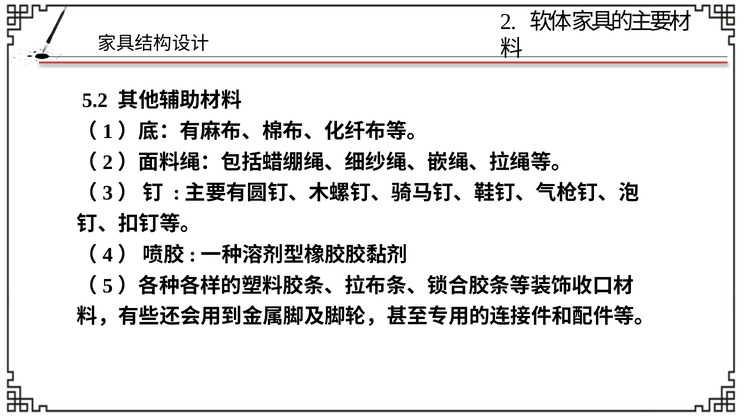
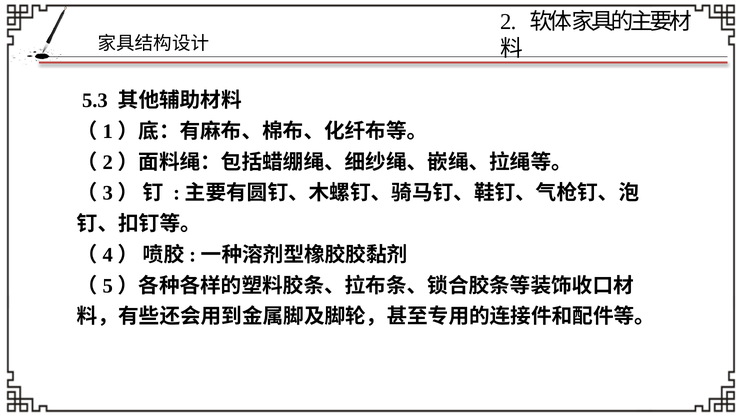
5.2: 5.2 -> 5.3 (95, 101)
